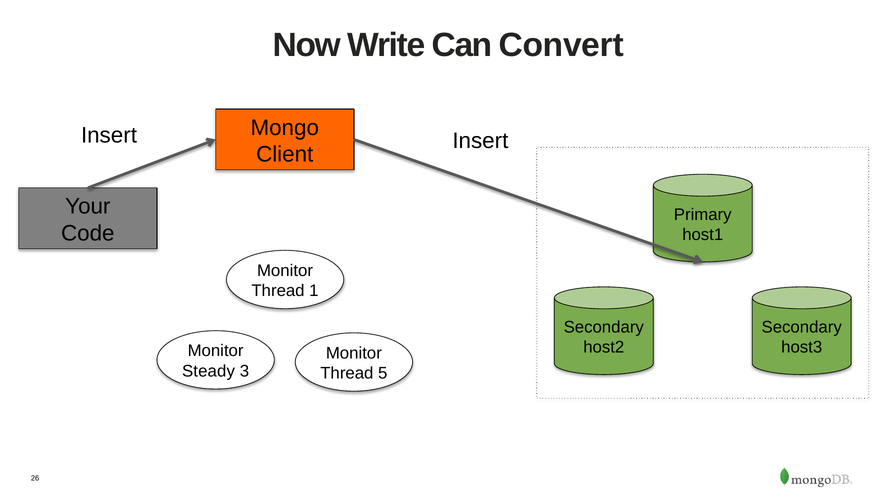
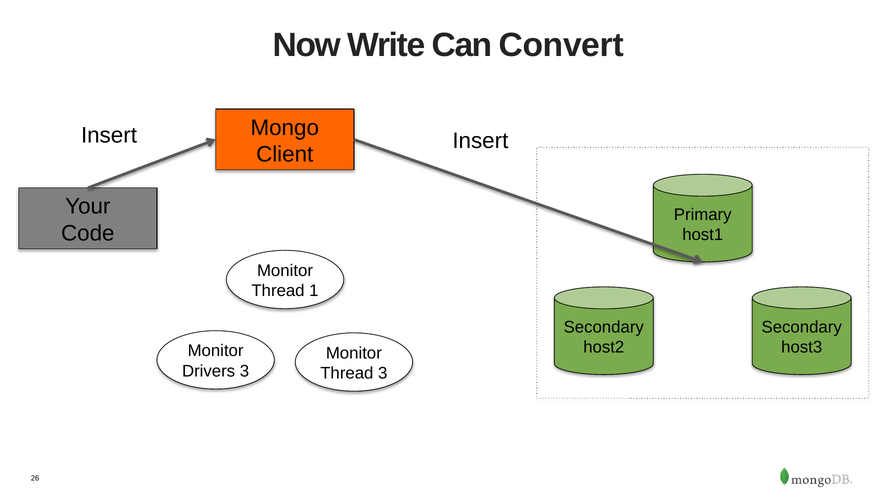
Steady: Steady -> Drivers (209, 371)
Thread 5: 5 -> 3 (383, 373)
